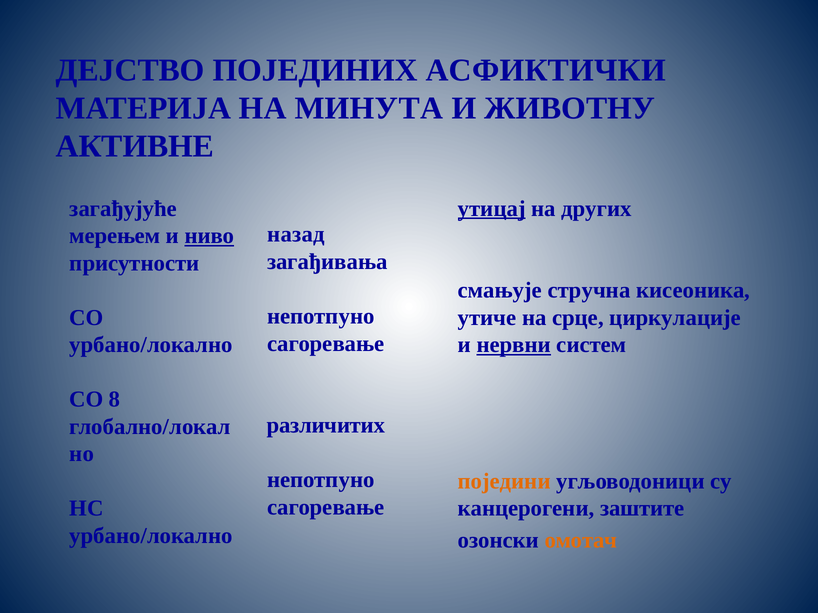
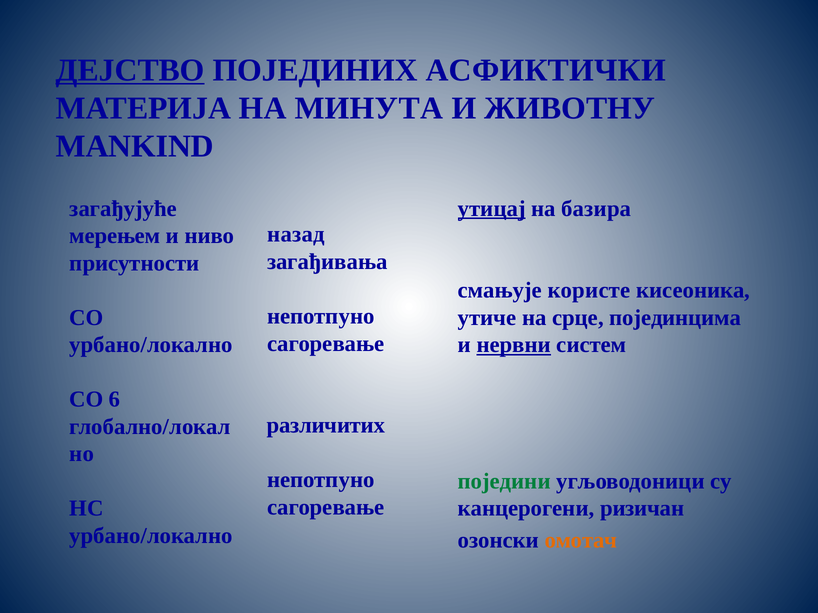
ДЕЈСТВО underline: none -> present (130, 70)
АКТИВНЕ: АКТИВНЕ -> MANKIND (135, 147)
других: других -> базира (596, 209)
ниво underline: present -> none (209, 236)
стручна: стручна -> користе (589, 291)
циркулације: циркулације -> појединцима (675, 318)
8: 8 -> 6 (115, 400)
поједини colour: orange -> green (504, 482)
заштите: заштите -> ризичан (642, 509)
